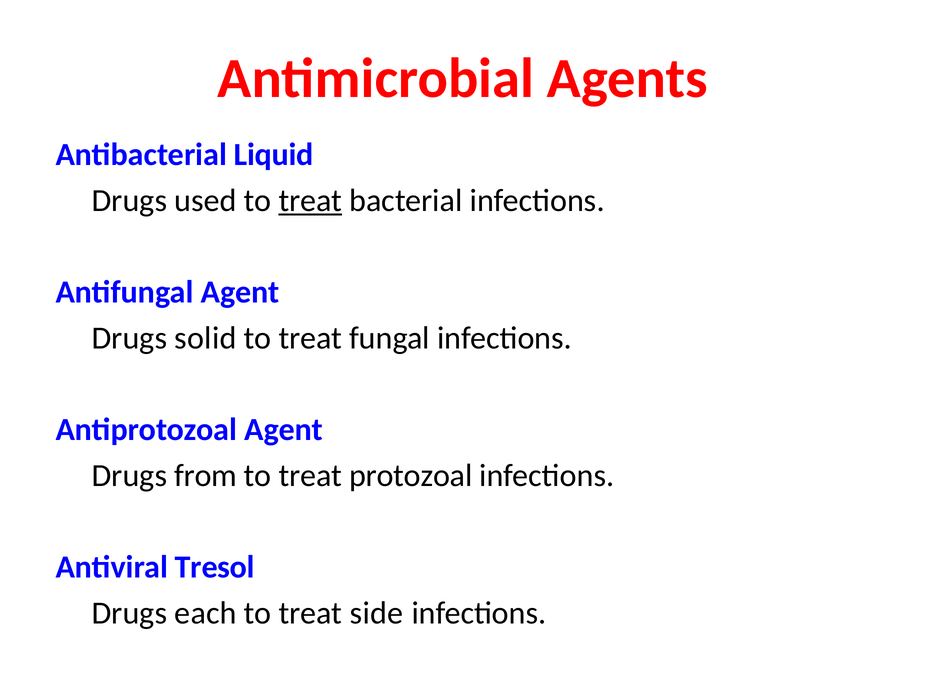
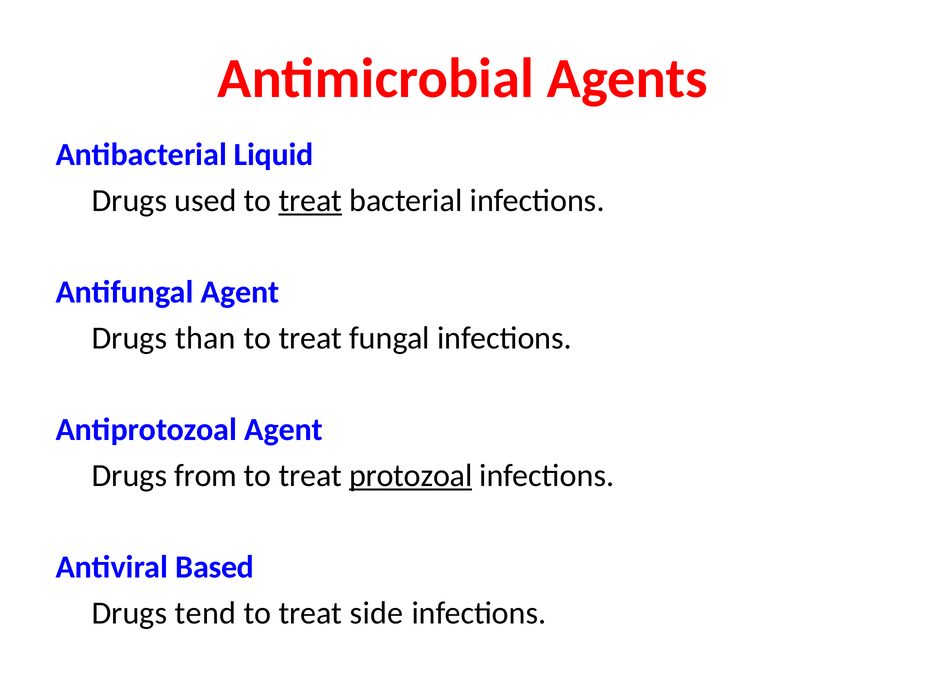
solid: solid -> than (205, 338)
protozoal underline: none -> present (411, 475)
Tresol: Tresol -> Based (215, 567)
each: each -> tend (205, 613)
